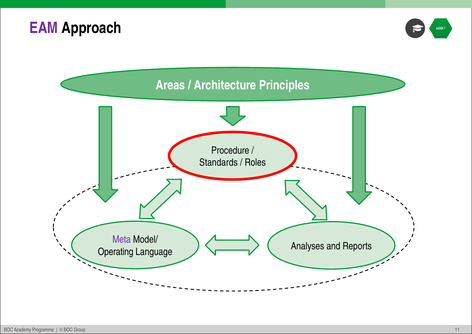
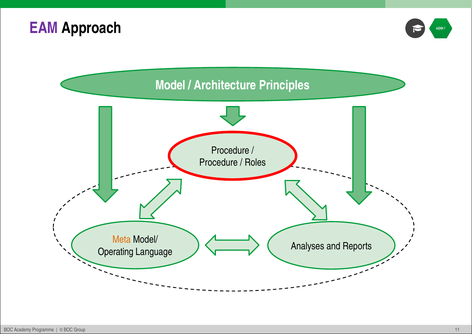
Areas: Areas -> Model (171, 85)
Standards: Standards -> Procedure (219, 162)
Meta colour: purple -> orange (122, 239)
